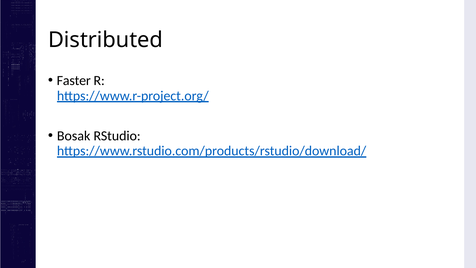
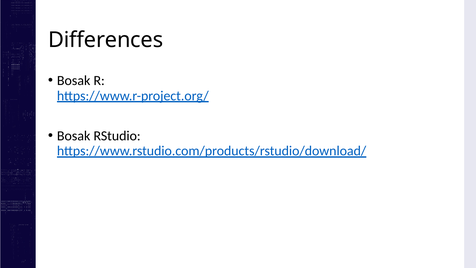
Distributed: Distributed -> Differences (106, 40)
Faster: Faster -> Bosak (74, 80)
